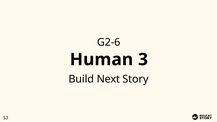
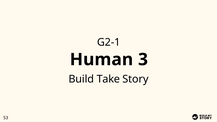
G2-6: G2-6 -> G2-1 (109, 42)
Next: Next -> Take (108, 79)
